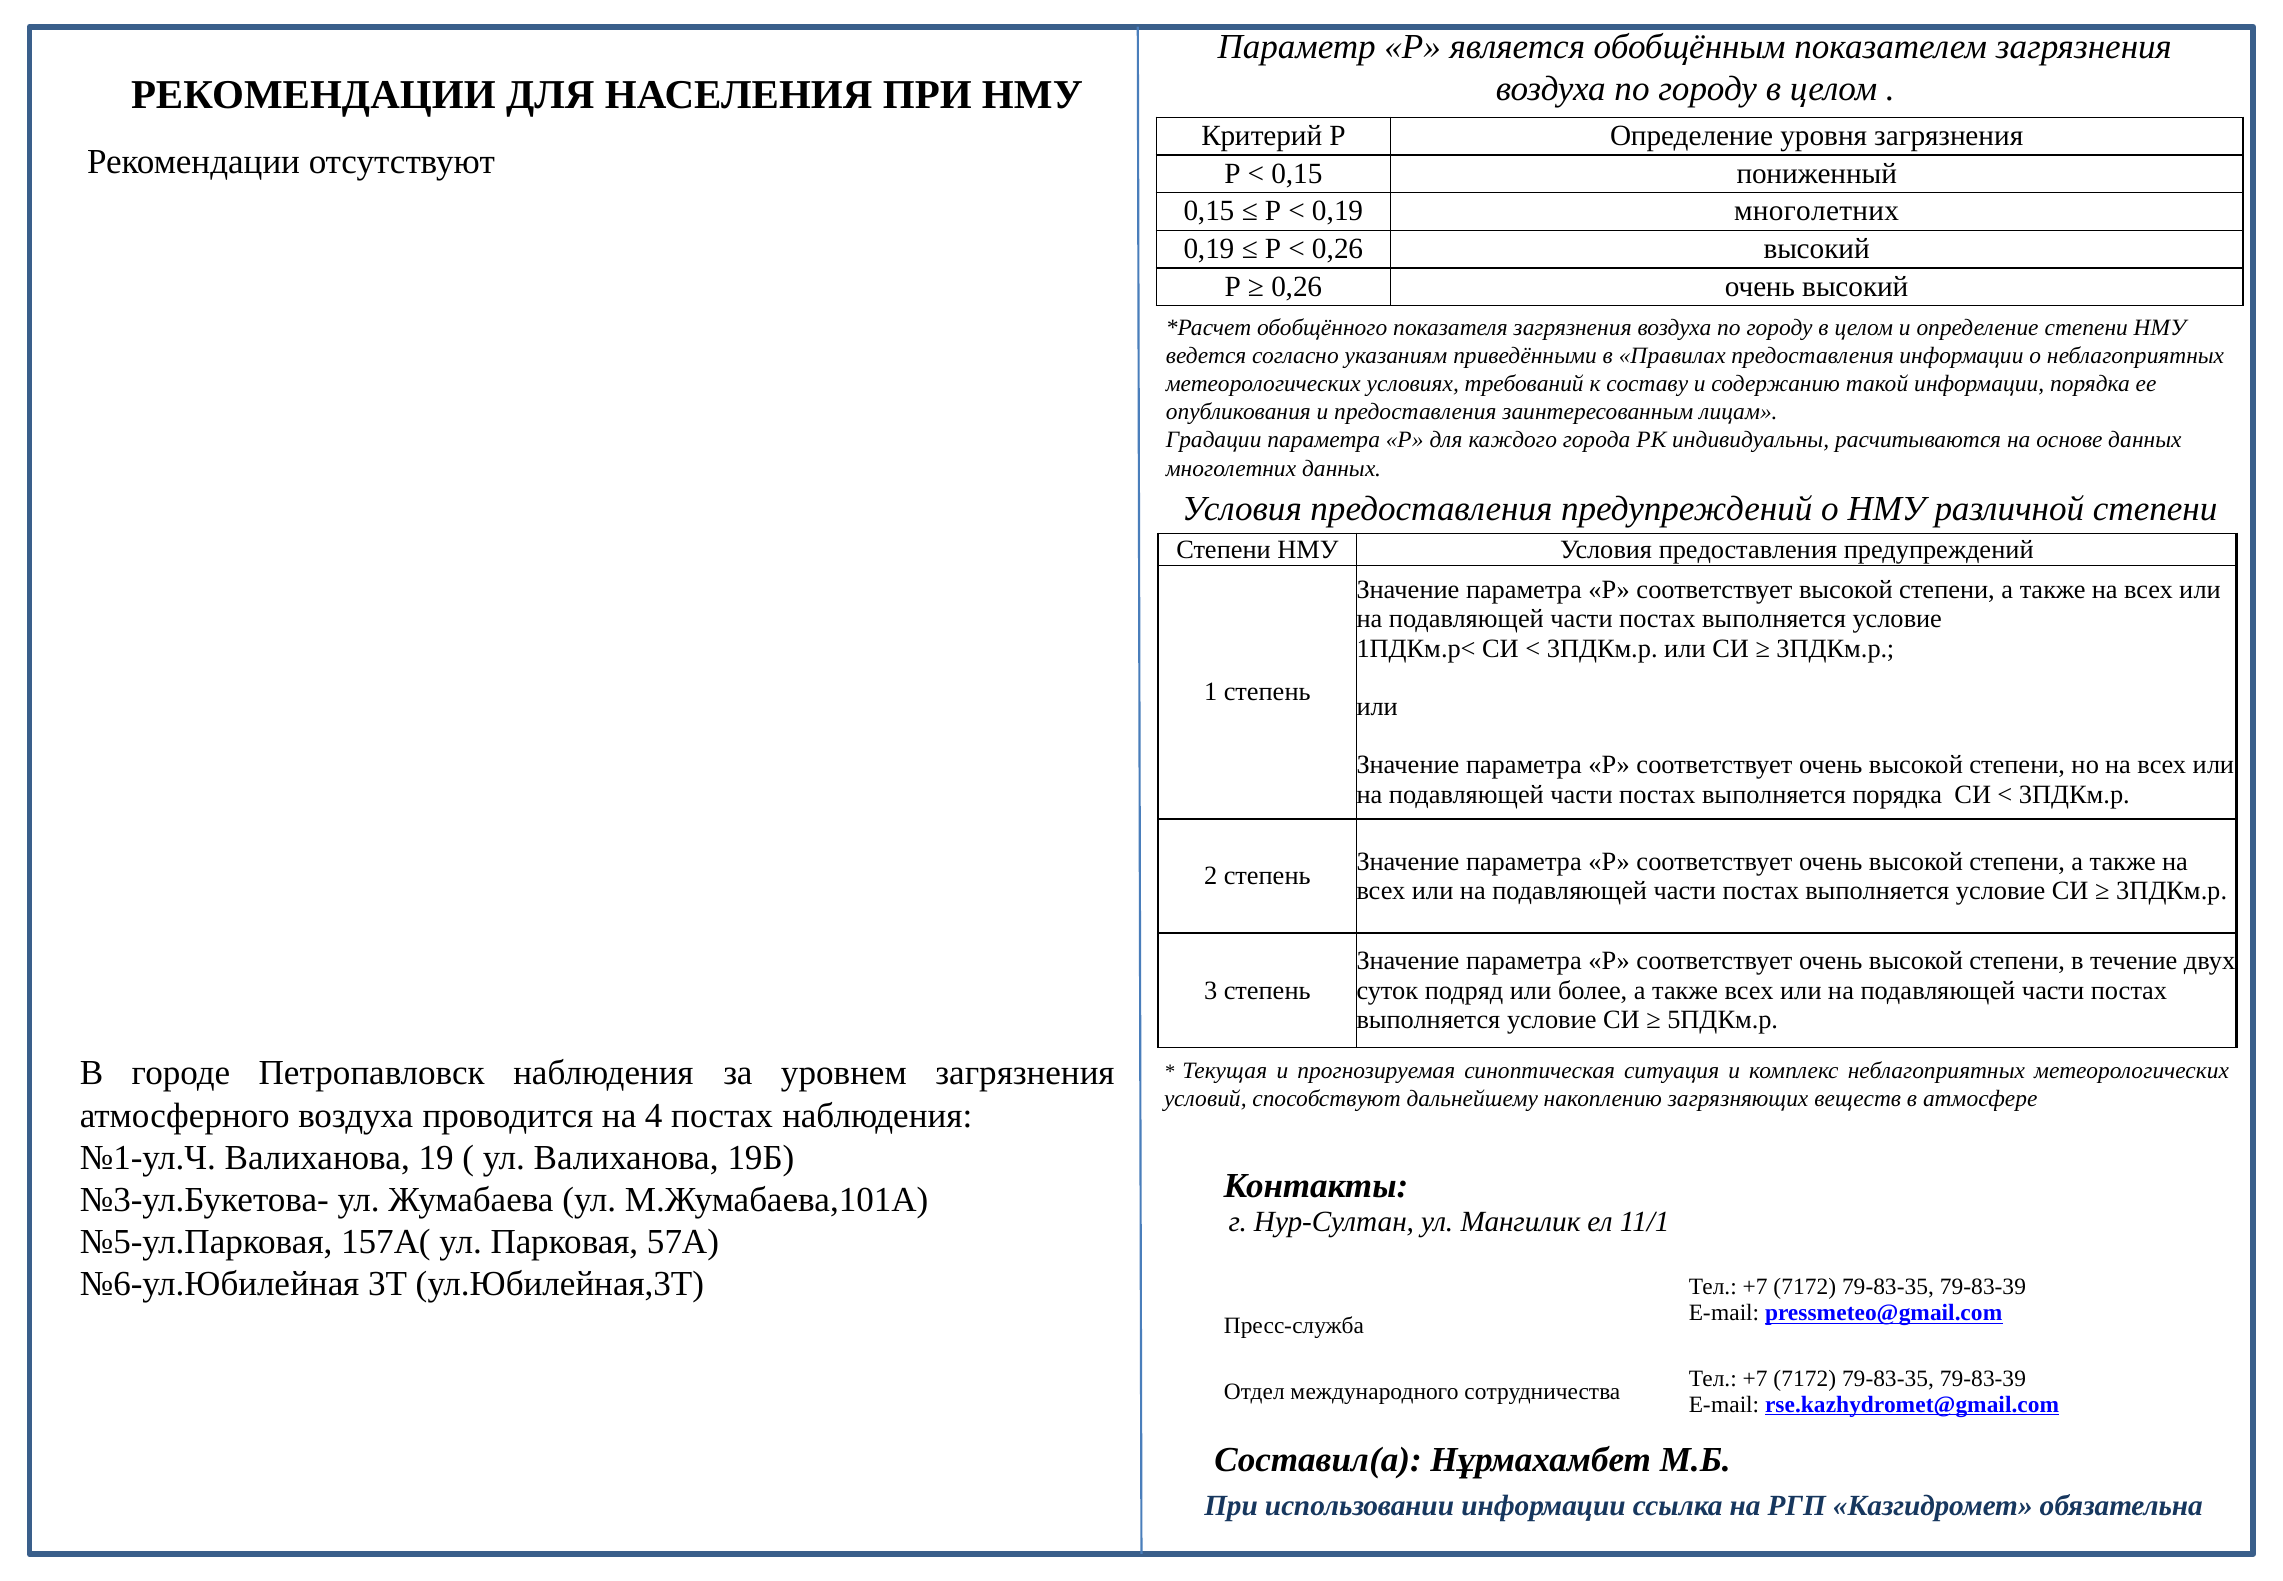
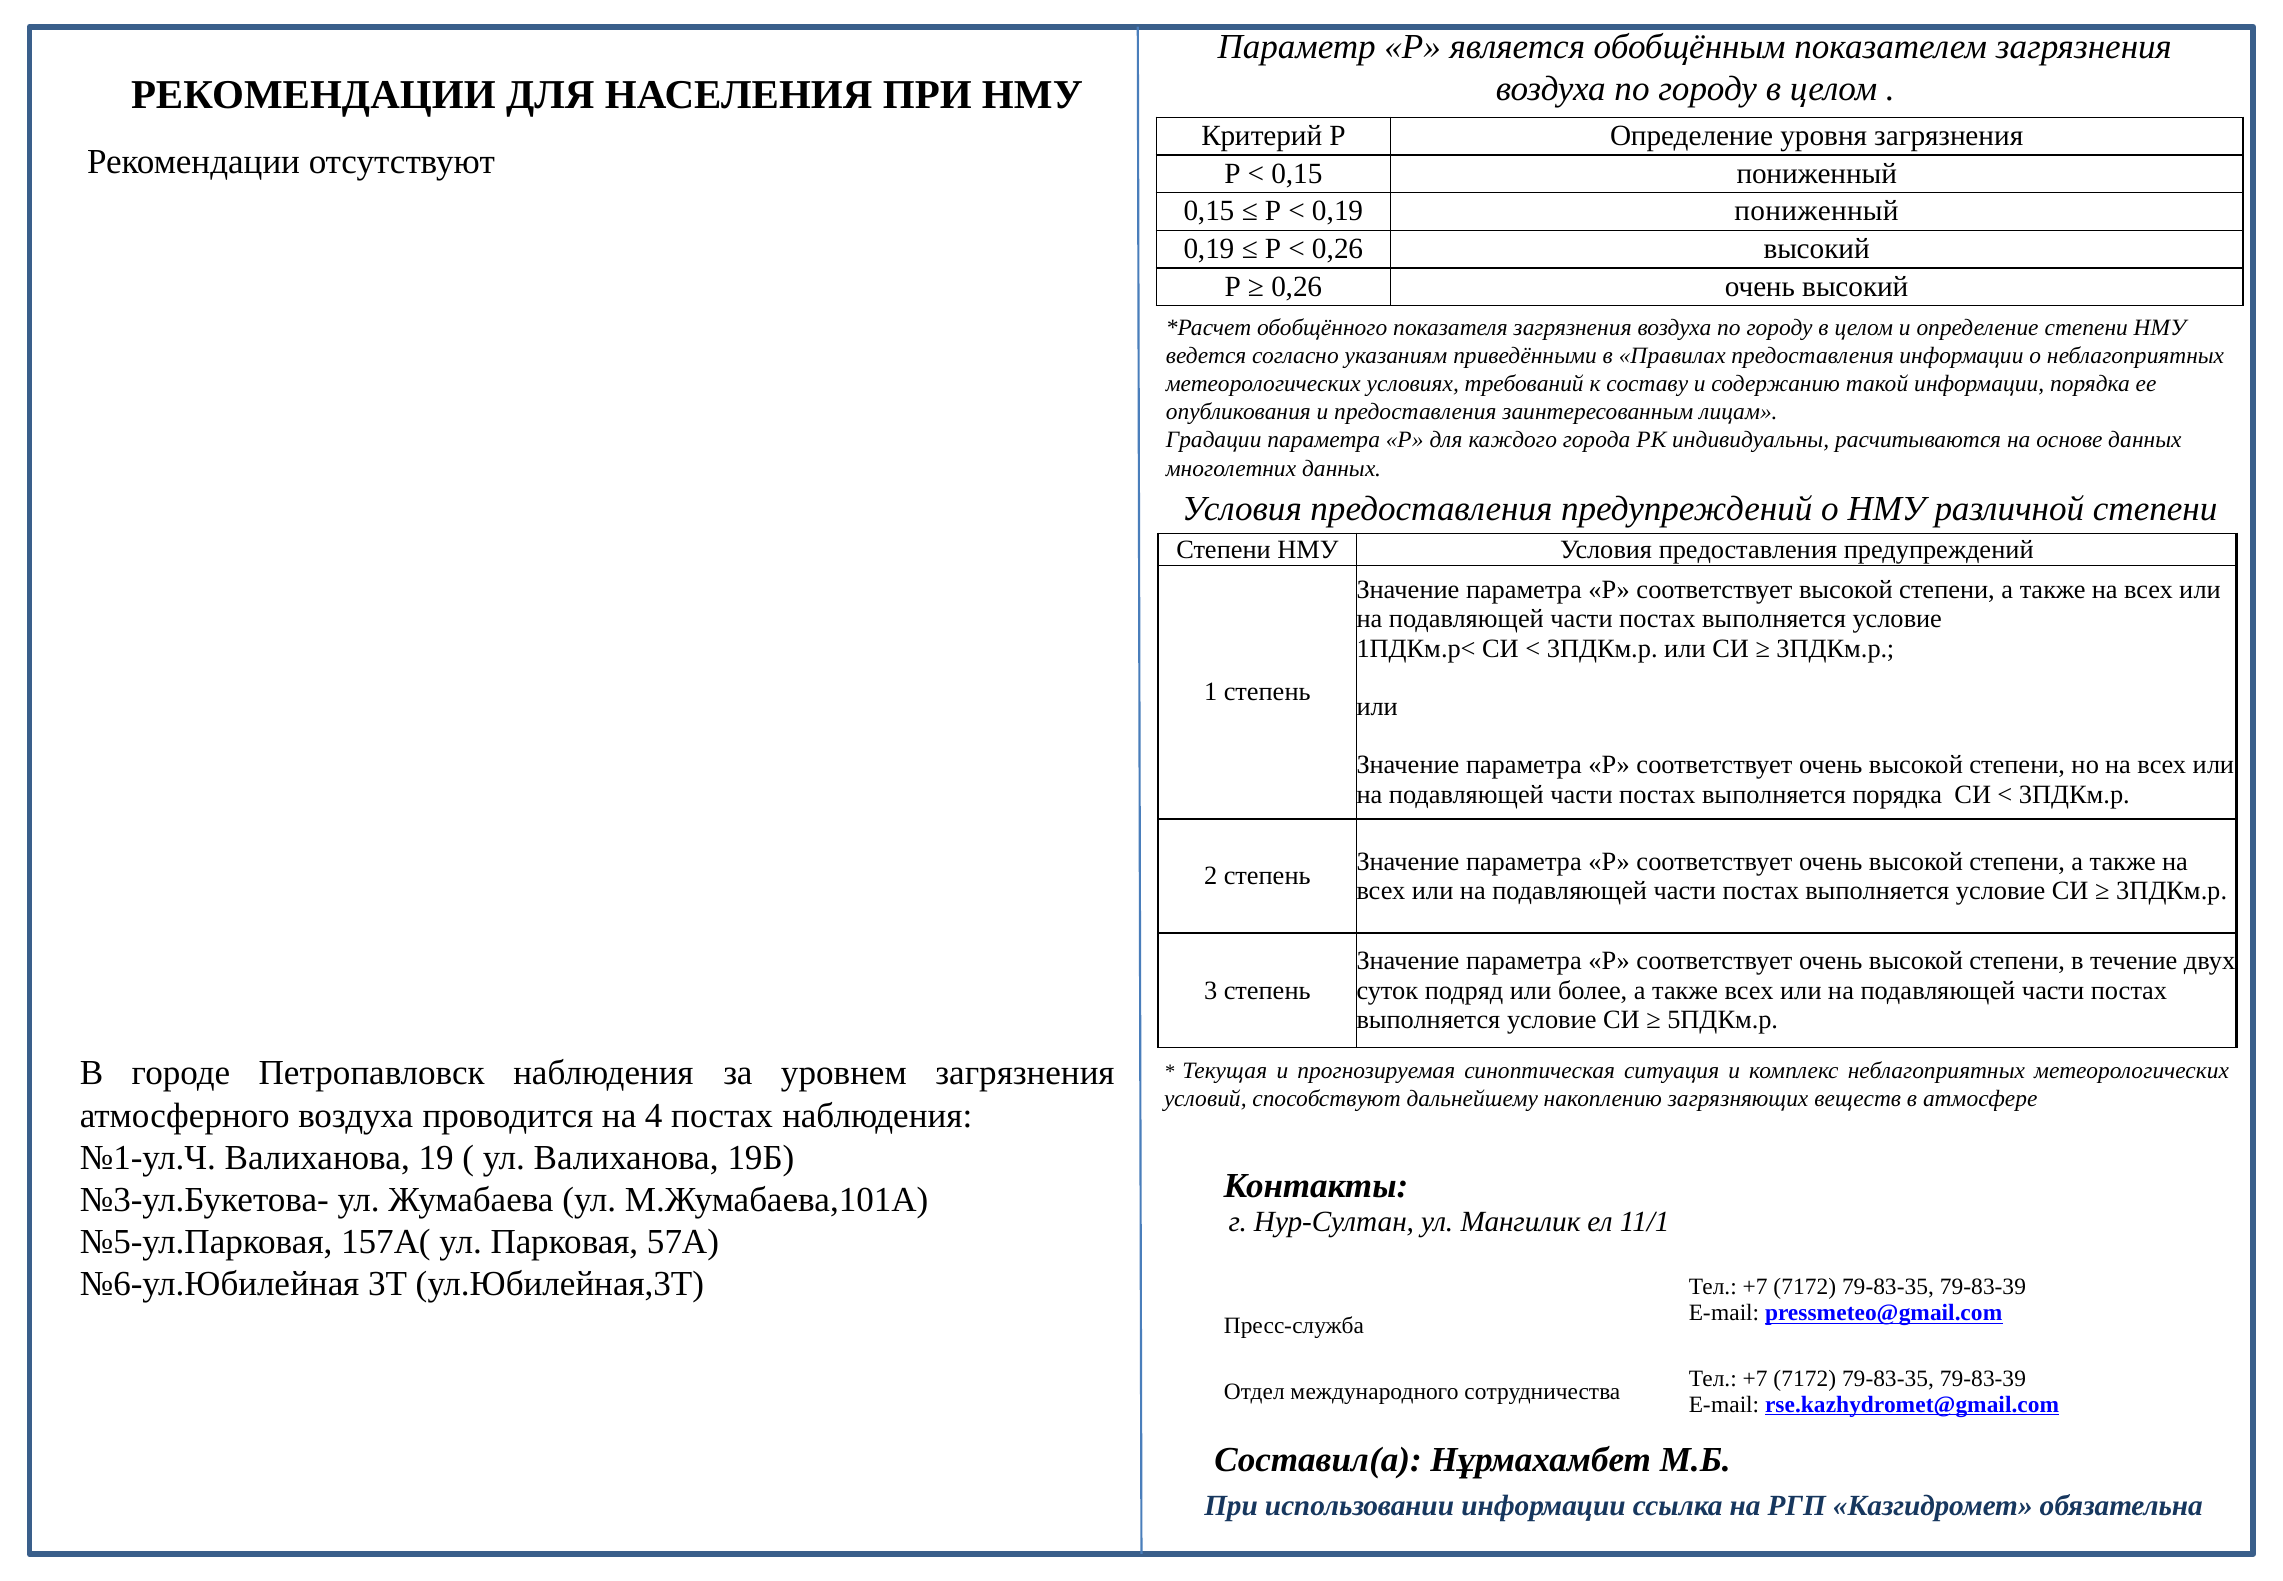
0,19 многолетних: многолетних -> пониженный (1817, 211)
